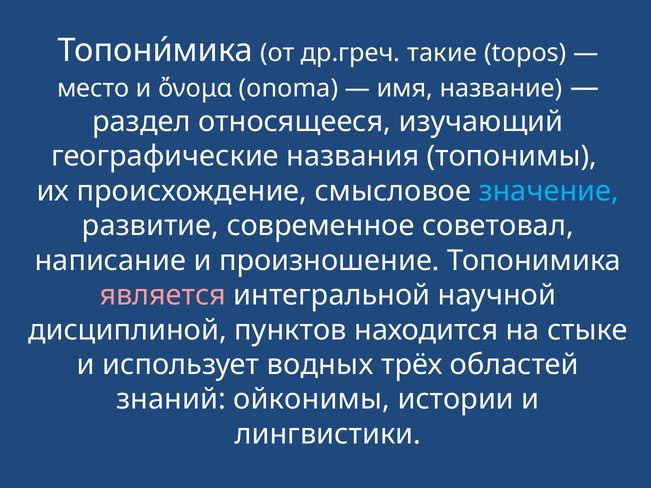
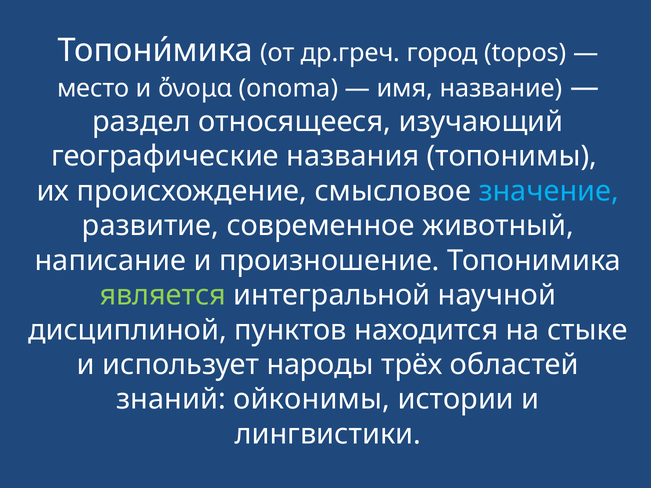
такие: такие -> город (442, 53)
советовал: советовал -> животный (498, 226)
является colour: pink -> light green (163, 295)
водных: водных -> народы (320, 365)
